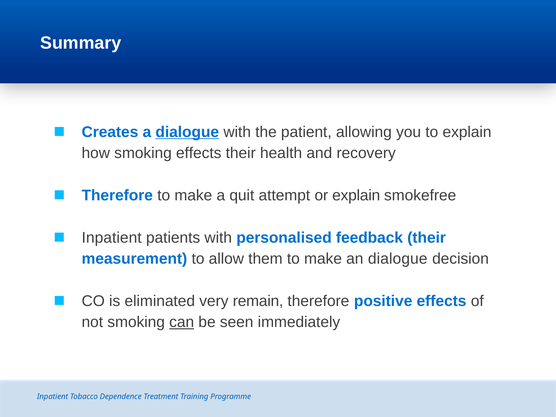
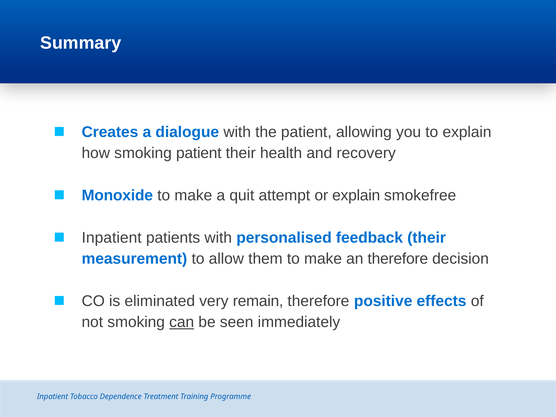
dialogue underline: present -> none (187, 132)
smoking effects: effects -> patient (199, 153)
Therefore: Therefore -> Monoxide (117, 195)
an dialogue: dialogue -> therefore (398, 259)
